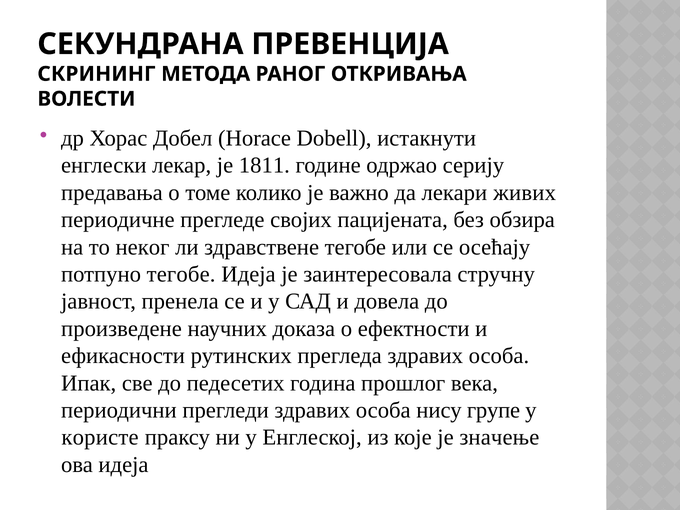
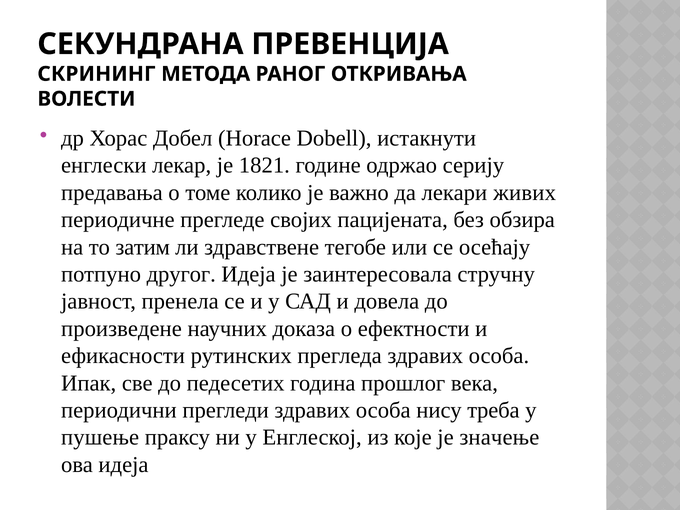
1811: 1811 -> 1821 (264, 165)
неког: неког -> затим (143, 247)
потпуно тегобе: тегобе -> другог (181, 274)
групе: групе -> треба (493, 410)
користе: користе -> пушење (100, 437)
